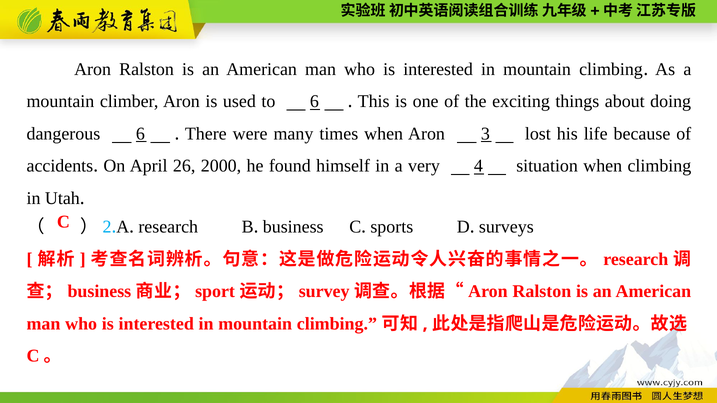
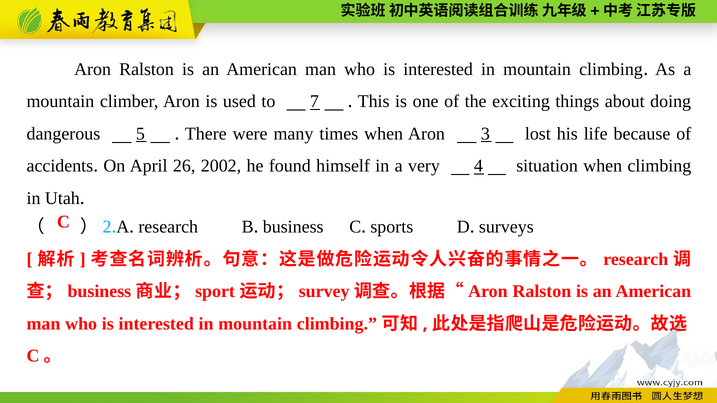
to 6: 6 -> 7 (314, 102)
dangerous 6: 6 -> 5 (140, 134)
2000: 2000 -> 2002 (221, 166)
